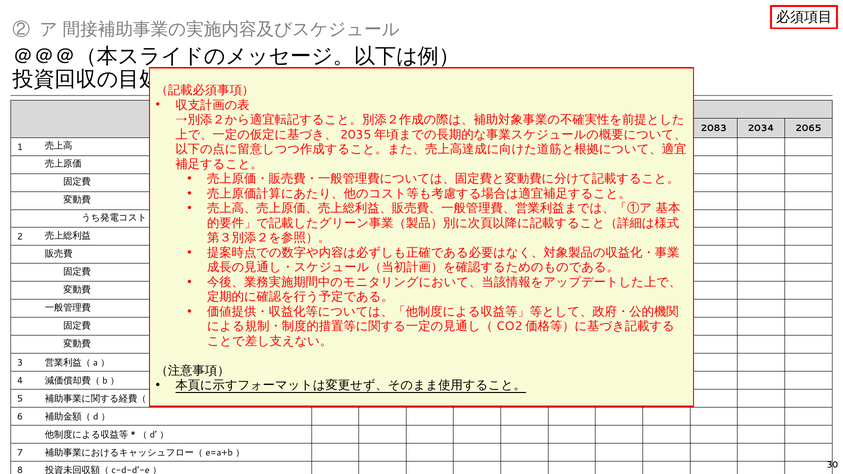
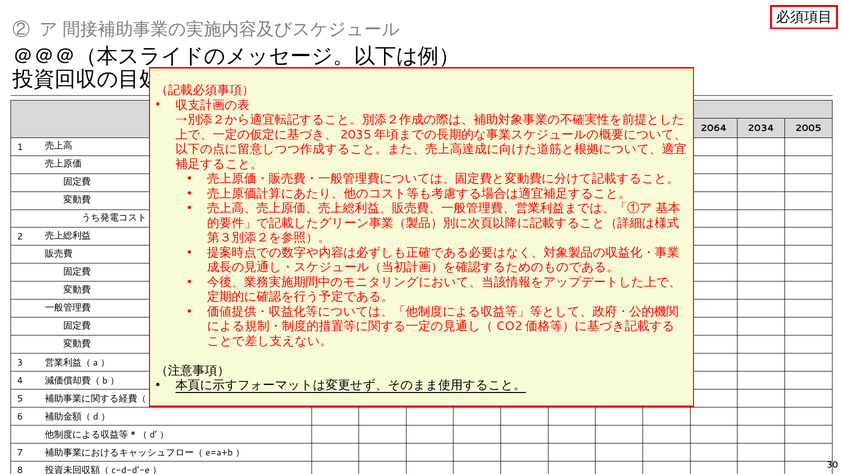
2083: 2083 -> 2064 (714, 128)
2065: 2065 -> 2005 (808, 128)
